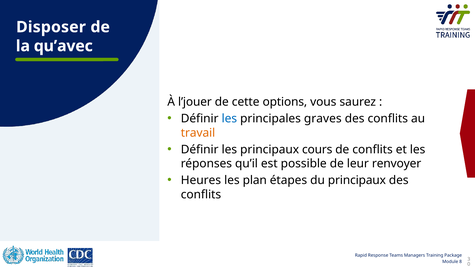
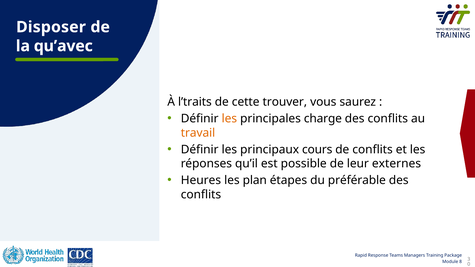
l’jouer: l’jouer -> l’traits (195, 102)
options: options -> trouver (285, 102)
les colour: blue -> orange (229, 119)
graves: graves -> charge (323, 119)
renvoyer: renvoyer -> externes (397, 164)
du principaux: principaux -> préférable (357, 181)
